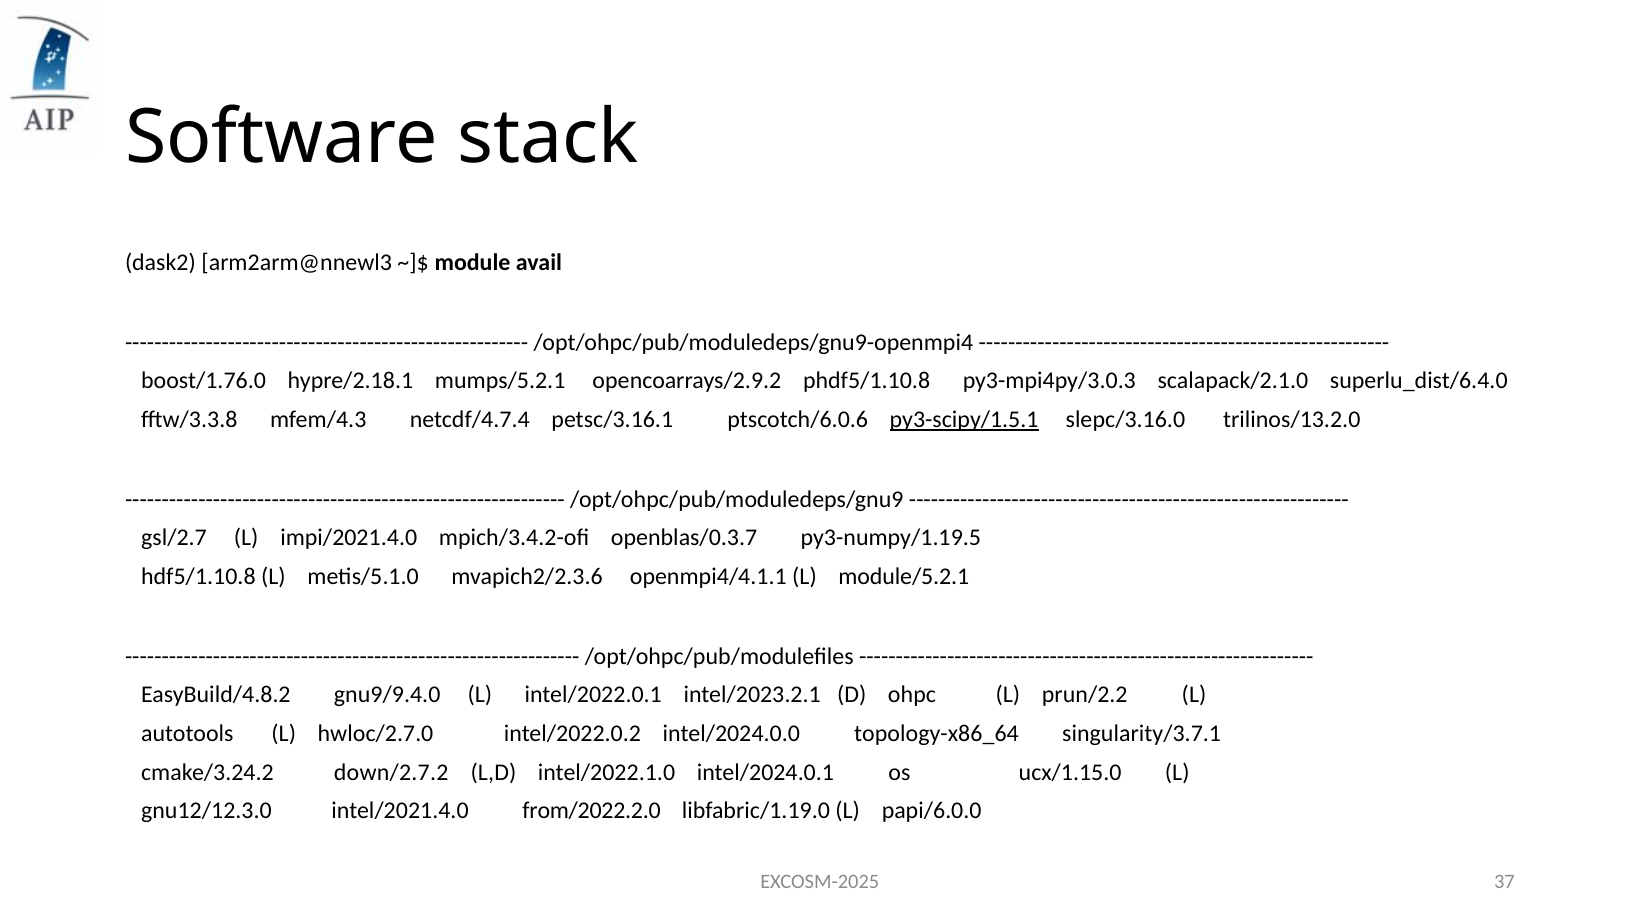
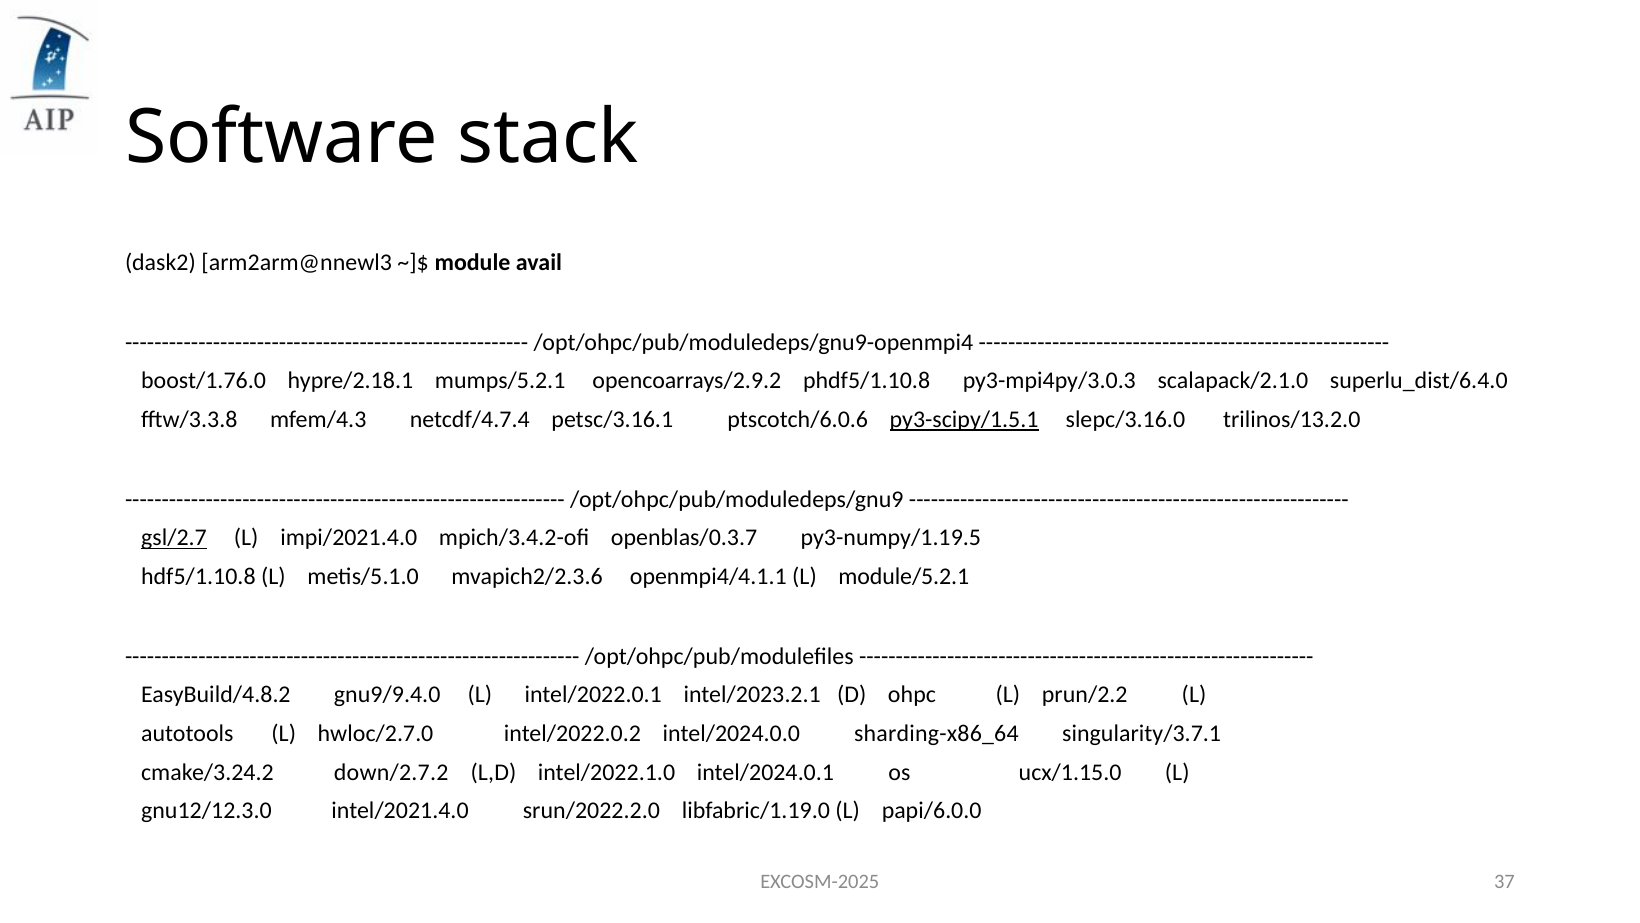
gsl/2.7 underline: none -> present (174, 538)
topology-x86_64: topology-x86_64 -> sharding-x86_64 (936, 733)
from/2022.2.0: from/2022.2.0 -> srun/2022.2.0 (591, 810)
